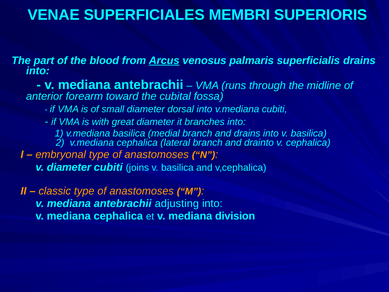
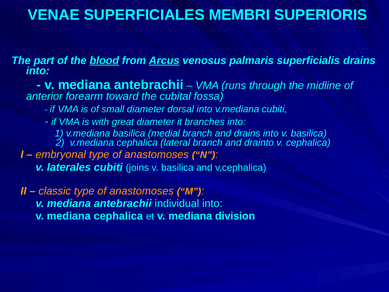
blood underline: none -> present (104, 60)
v diameter: diameter -> laterales (69, 167)
adjusting: adjusting -> individual (177, 203)
